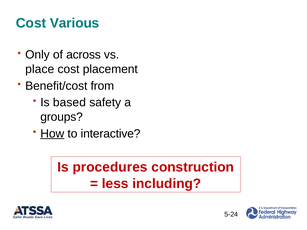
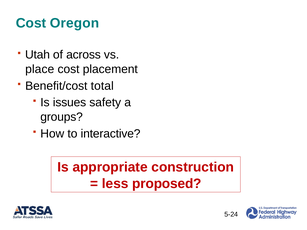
Various: Various -> Oregon (75, 23)
Only: Only -> Utah (38, 55)
from: from -> total (102, 86)
based: based -> issues (70, 103)
How underline: present -> none (52, 134)
procedures: procedures -> appropriate (110, 167)
including: including -> proposed (167, 184)
